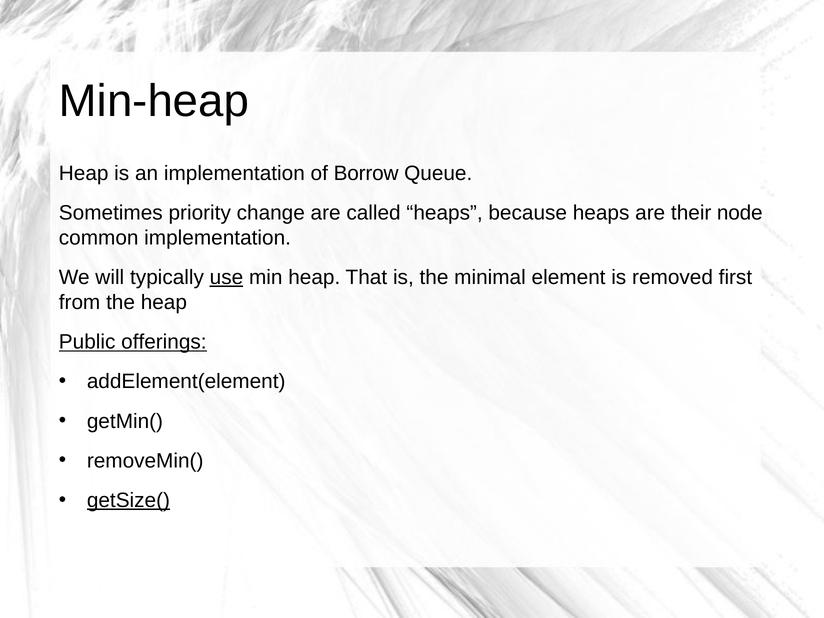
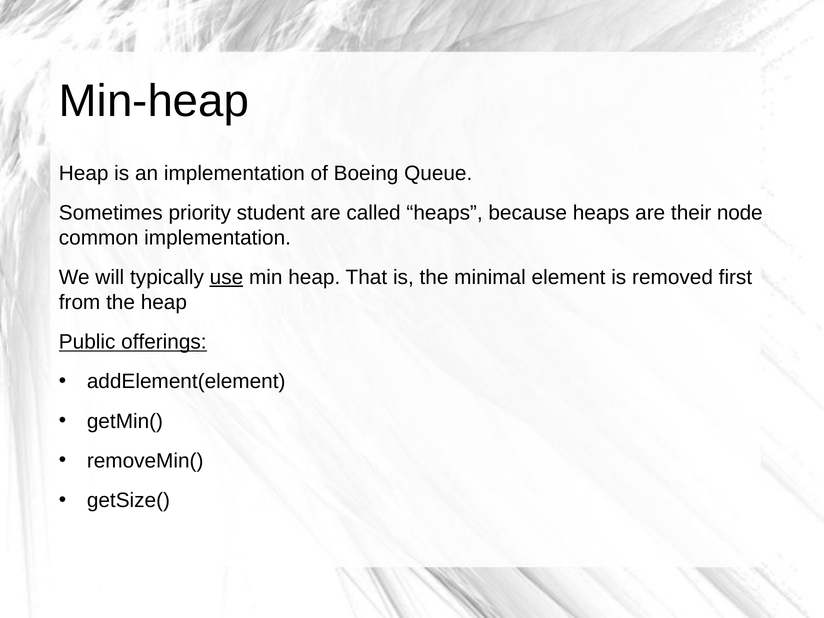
Borrow: Borrow -> Boeing (366, 173)
change: change -> student (271, 213)
getSize( underline: present -> none (128, 500)
